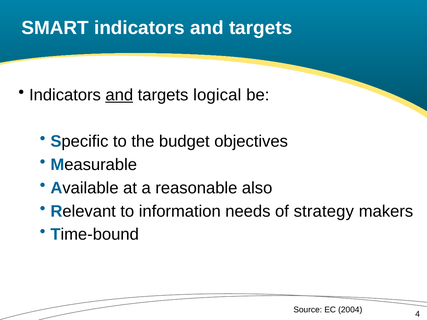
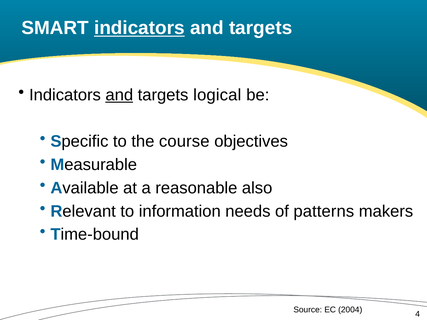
indicators underline: none -> present (139, 28)
budget: budget -> course (184, 142)
strategy: strategy -> patterns (324, 211)
